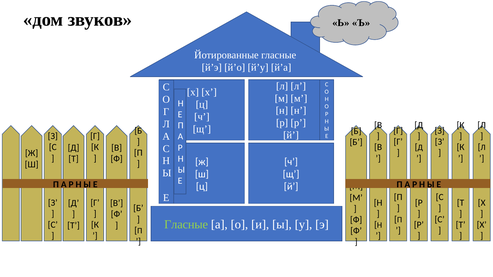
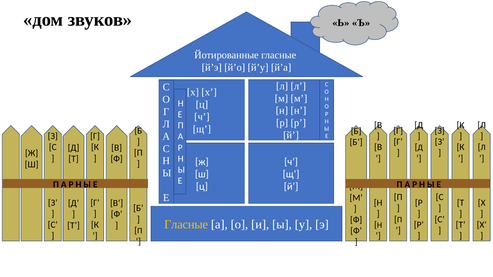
Гласные colour: light green -> yellow (186, 225)
